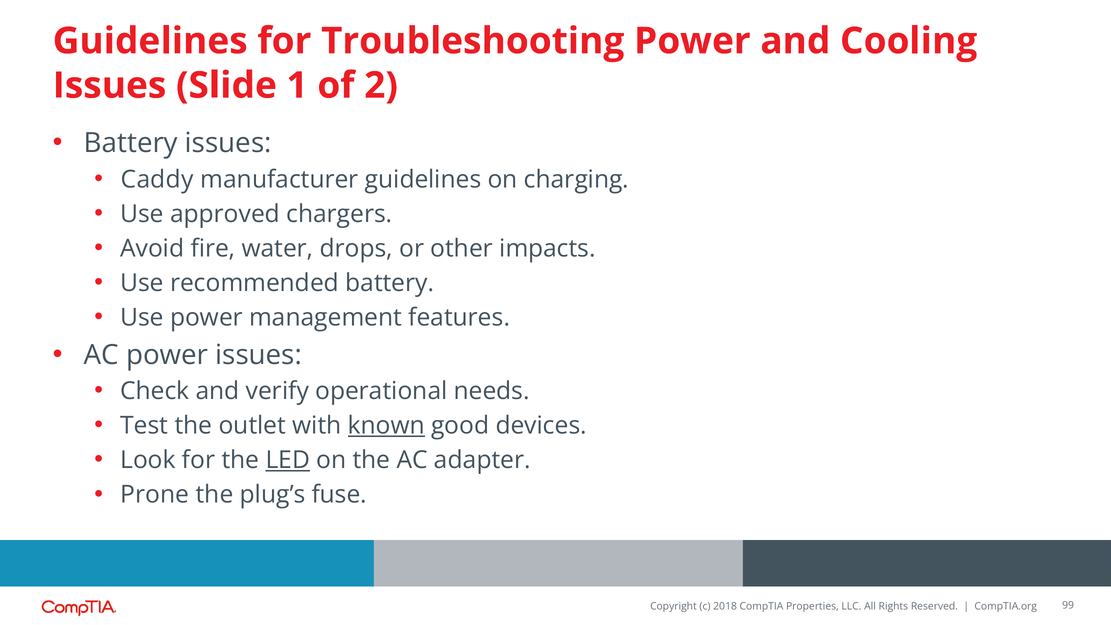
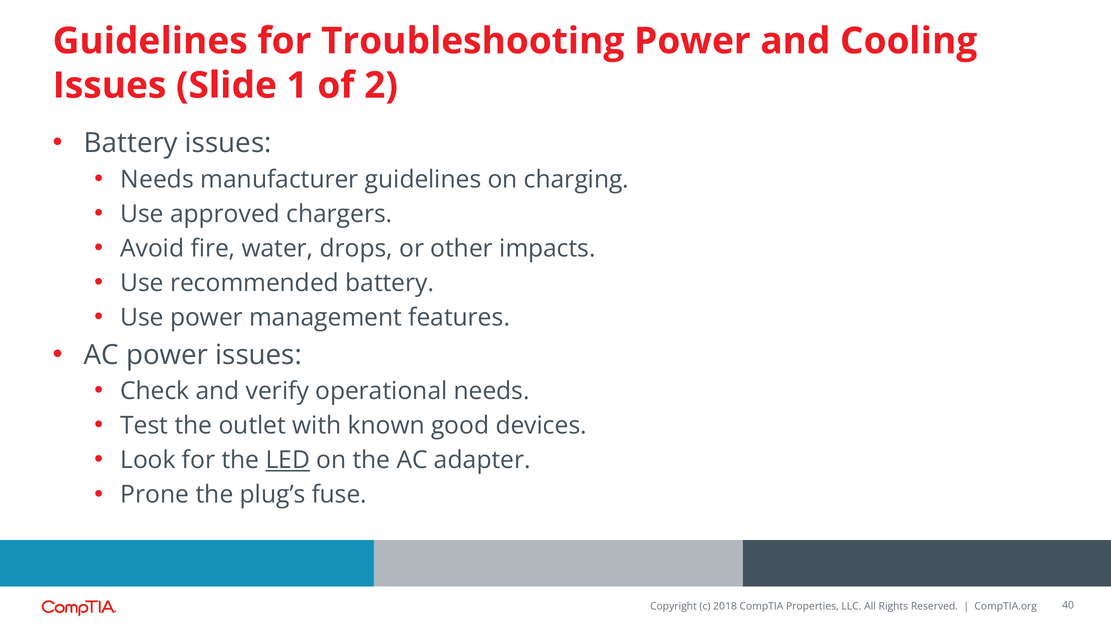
Caddy: Caddy -> Needs (157, 179)
known underline: present -> none (386, 426)
99: 99 -> 40 (1068, 605)
